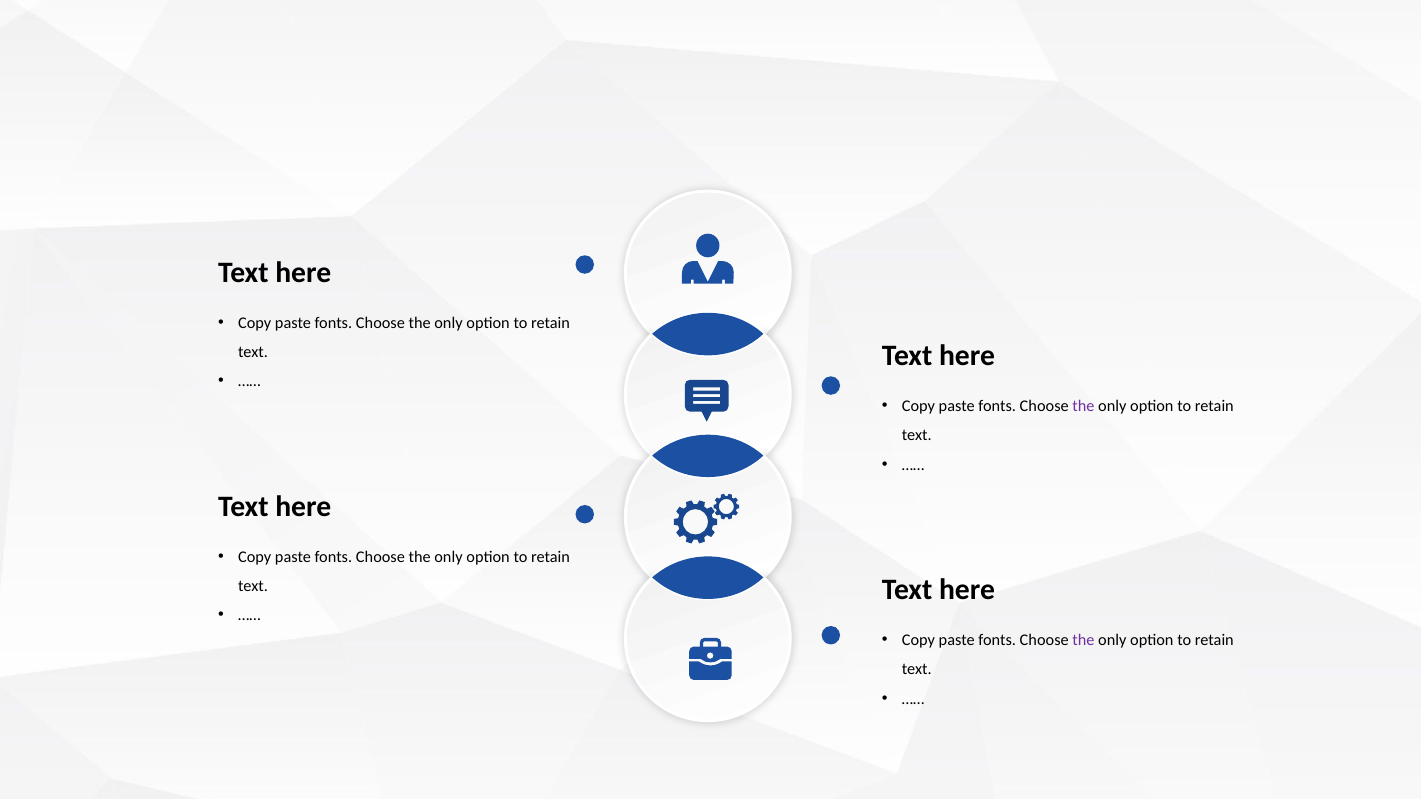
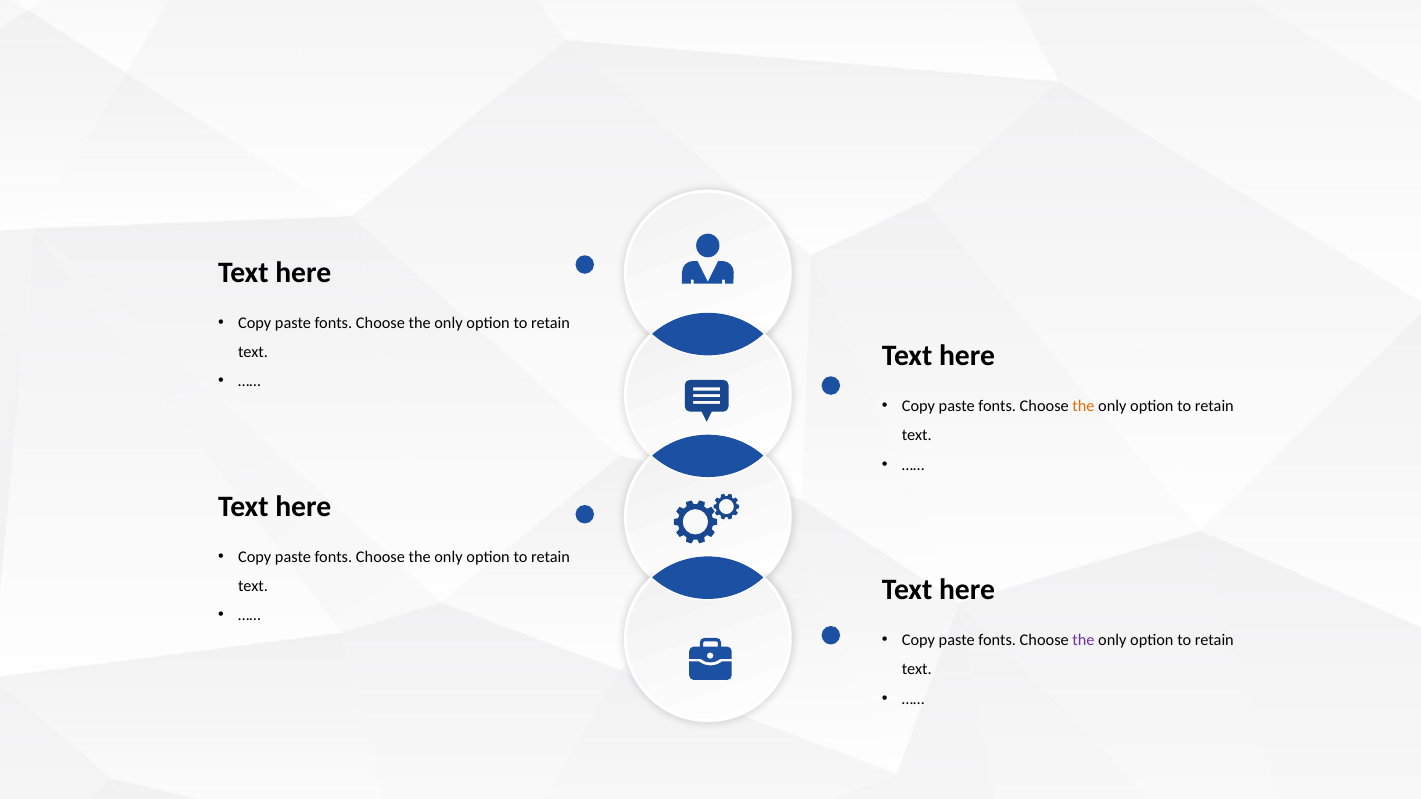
the colour: purple -> orange (1083, 406)
